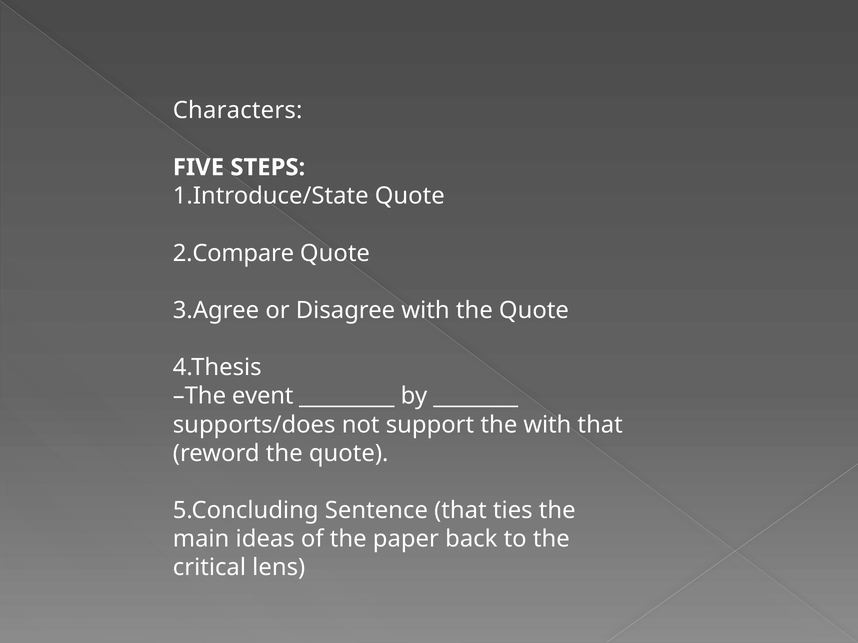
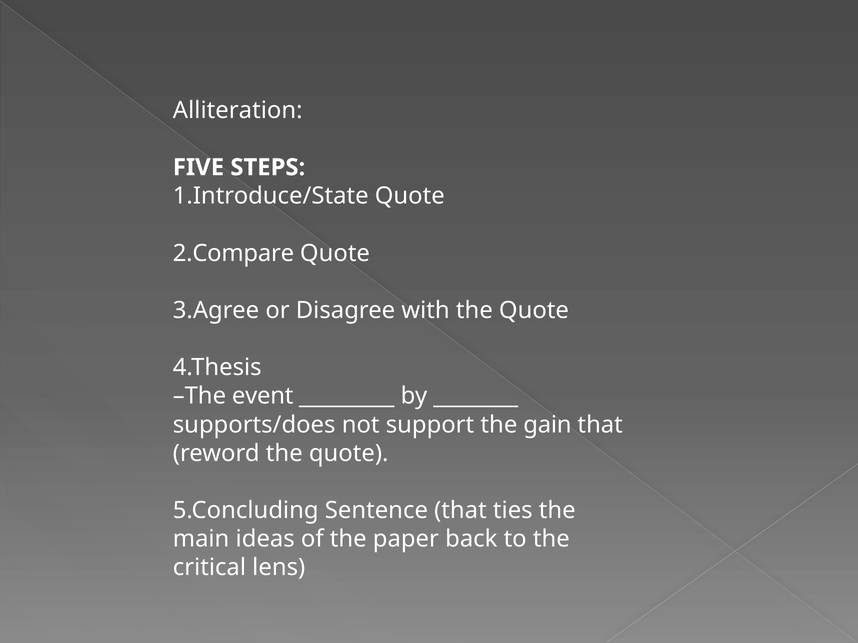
Characters: Characters -> Alliteration (238, 110)
the with: with -> gain (547, 425)
